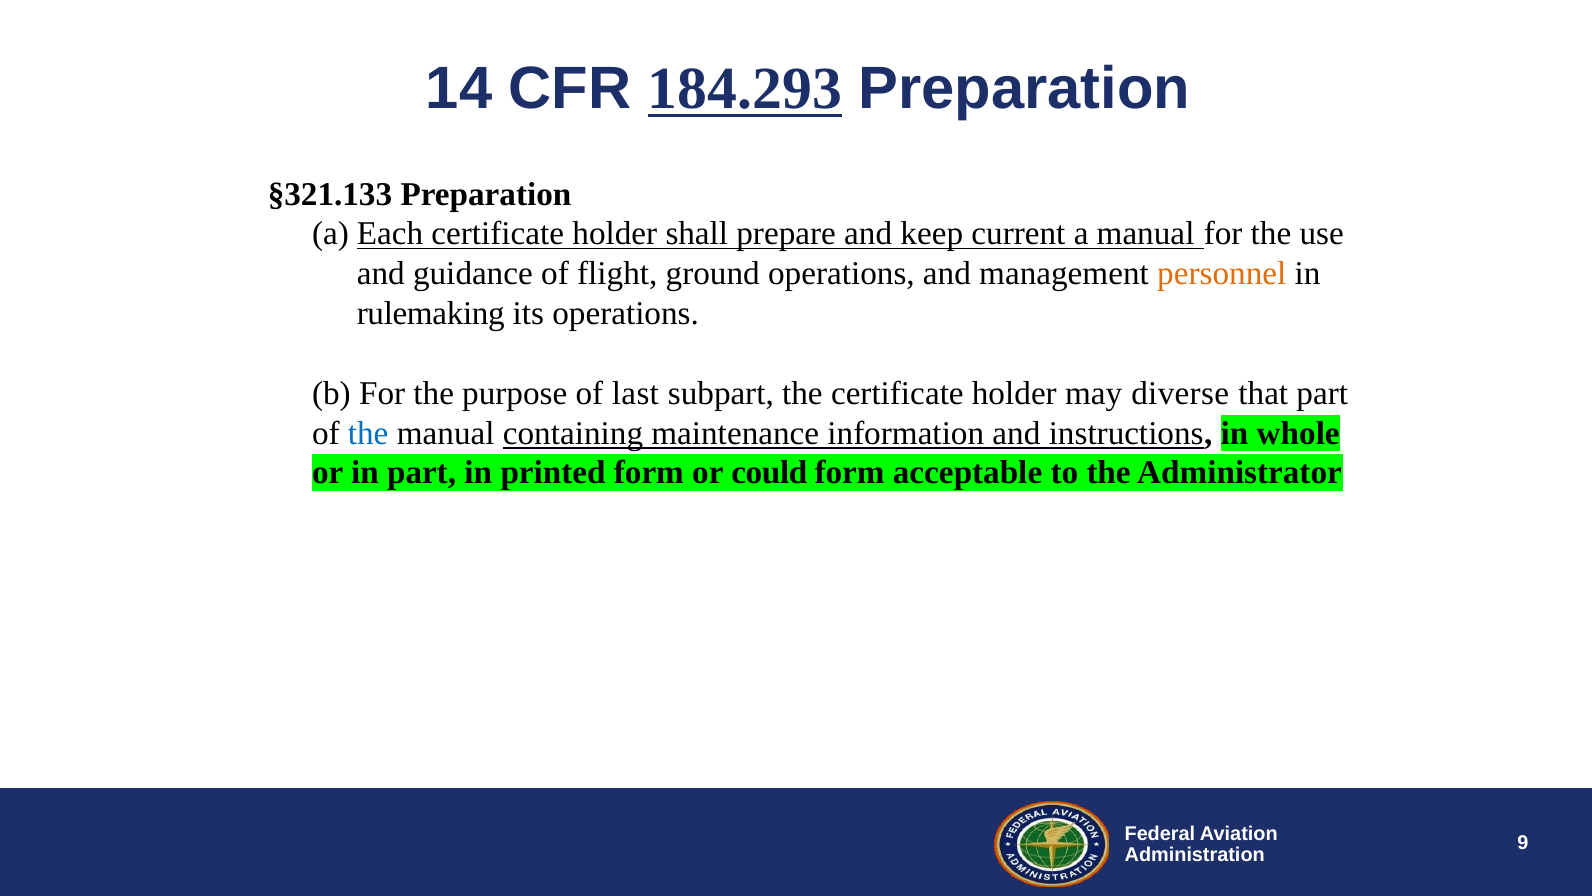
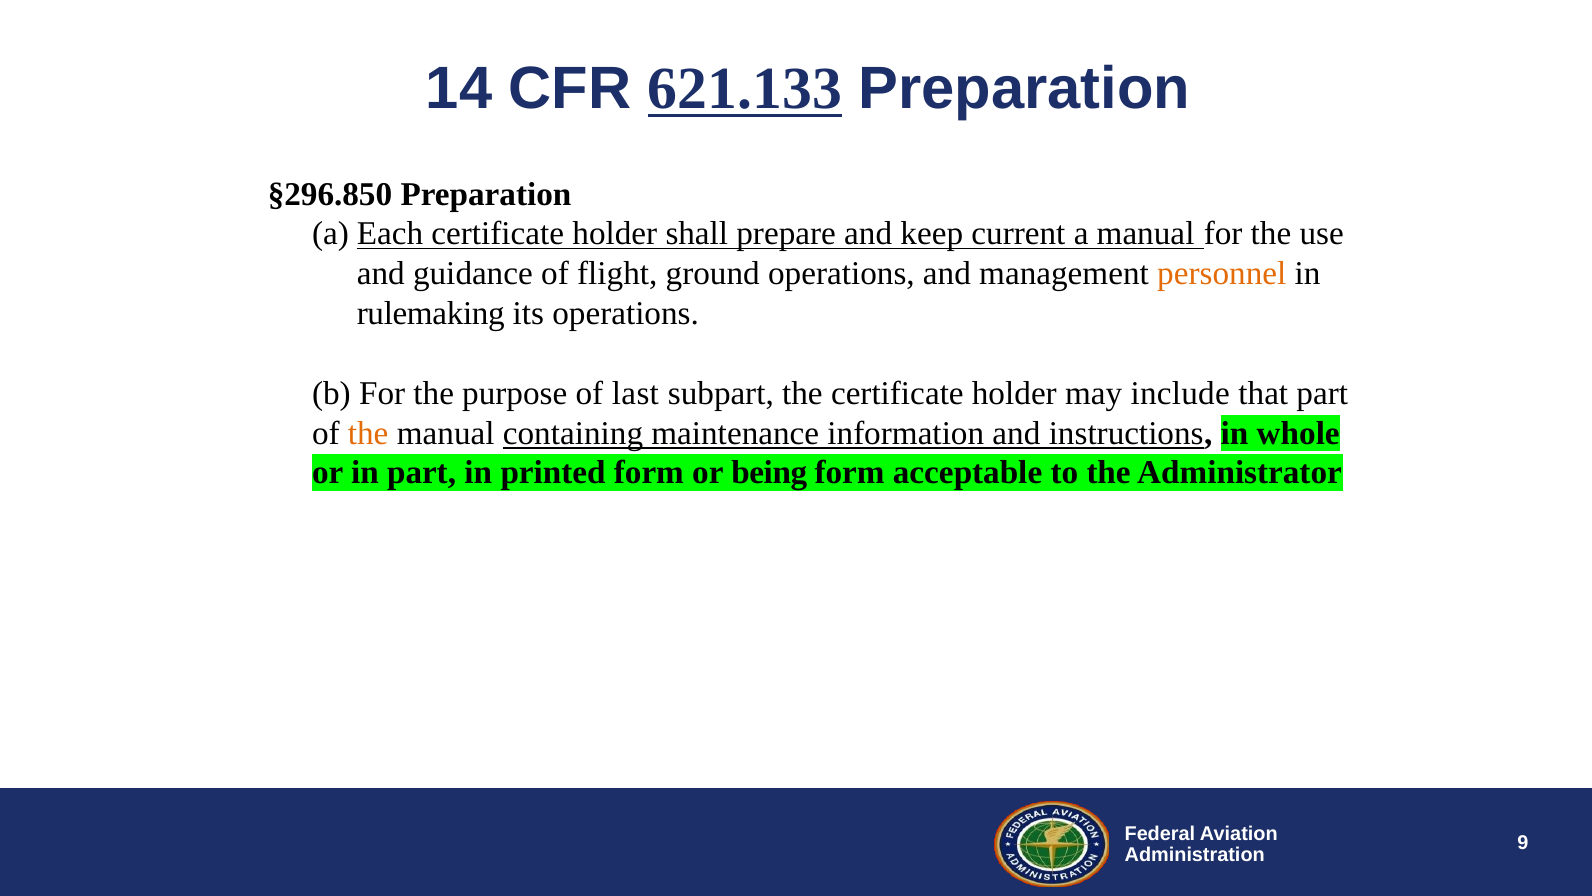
184.293: 184.293 -> 621.133 (745, 89)
§321.133: §321.133 -> §296.850 (330, 194)
diverse: diverse -> include (1180, 393)
the colour: blue -> orange (368, 433)
could: could -> being (769, 473)
